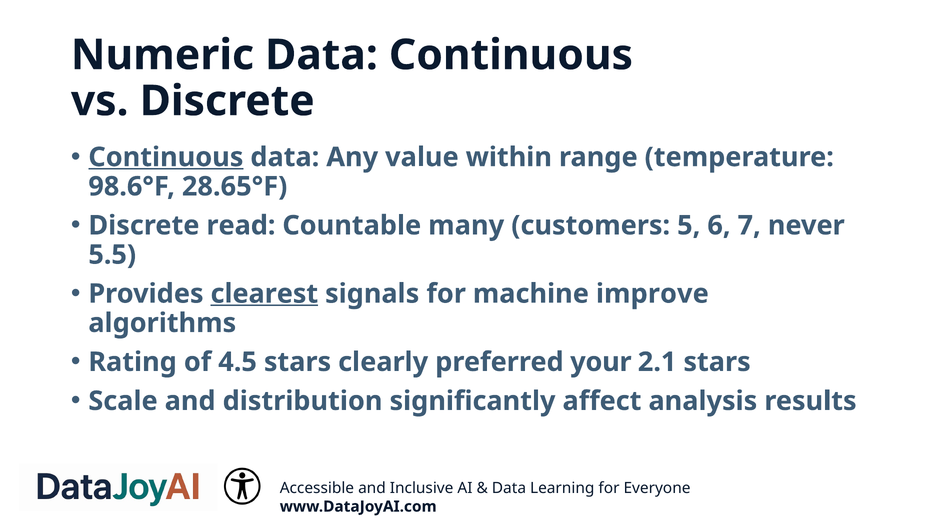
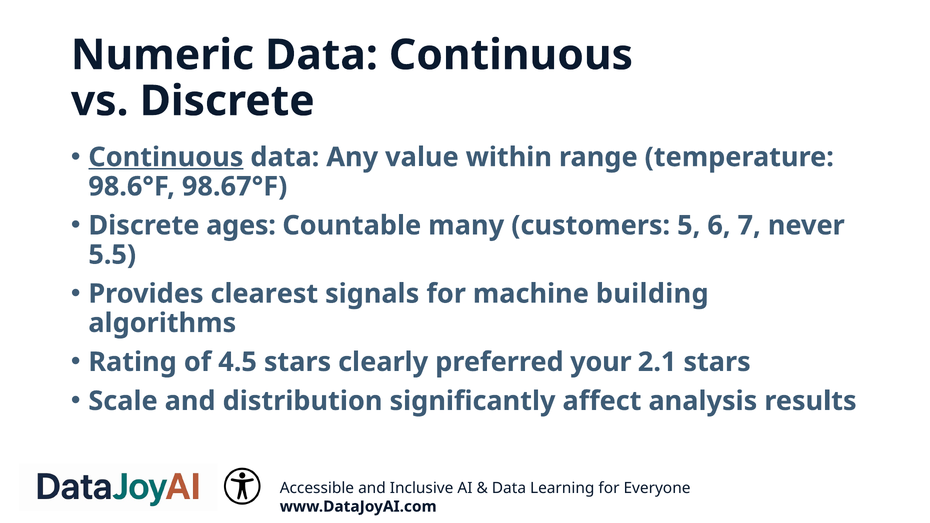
28.65°F: 28.65°F -> 98.67°F (235, 187)
read: read -> ages (241, 226)
clearest underline: present -> none (264, 294)
improve: improve -> building (652, 294)
